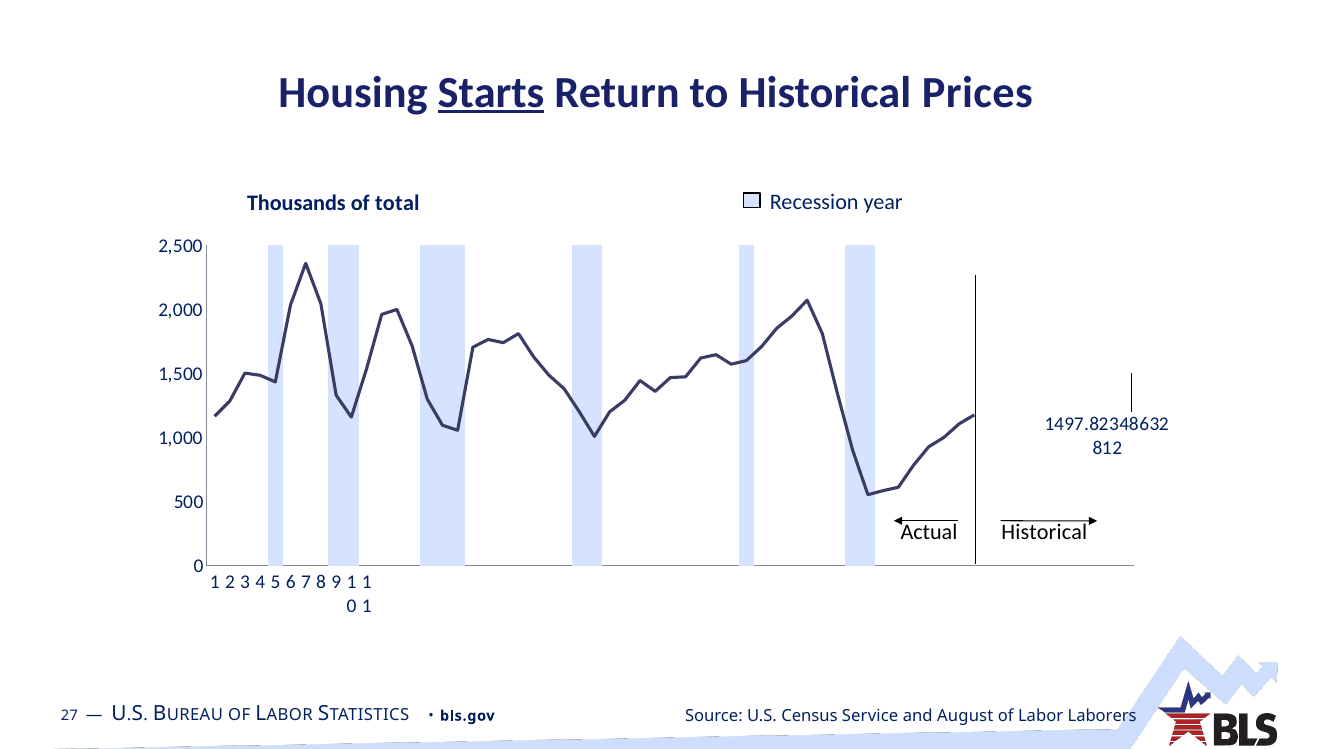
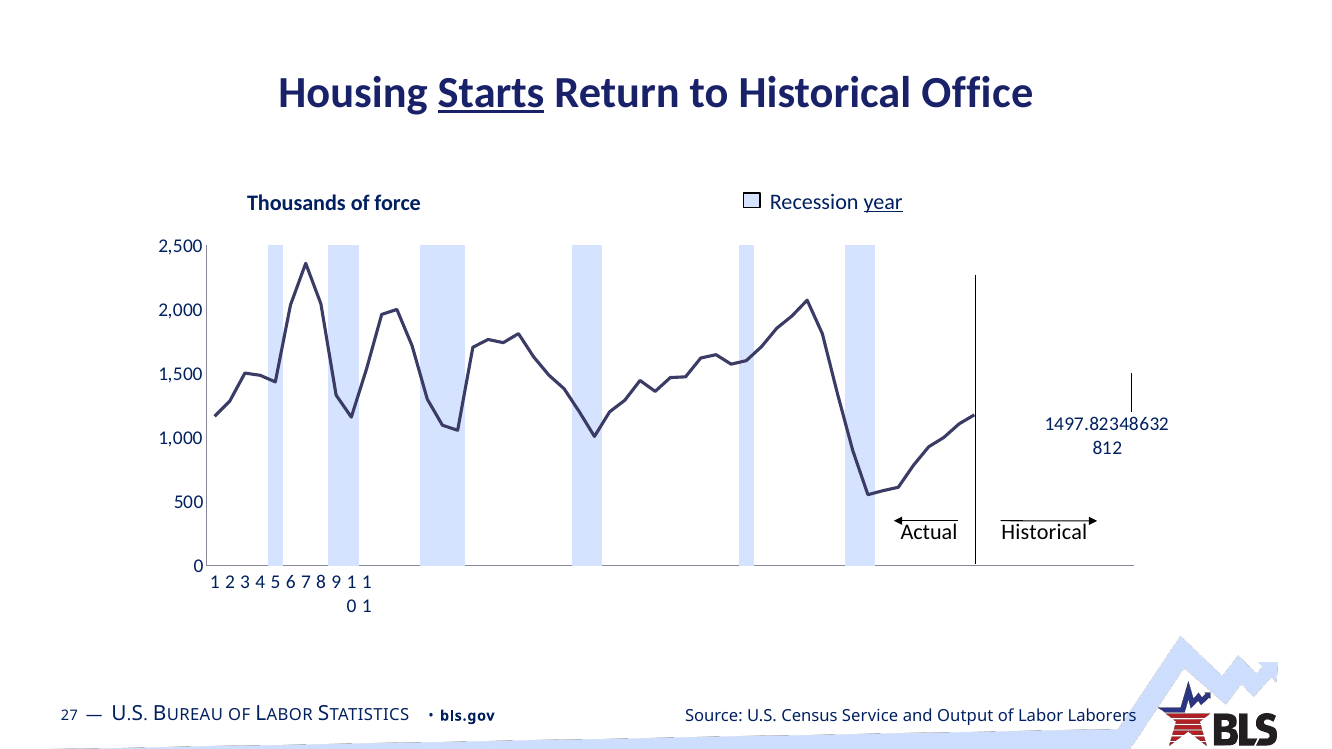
Prices: Prices -> Office (977, 93)
year underline: none -> present (883, 202)
total: total -> force (398, 203)
August: August -> Output (965, 716)
